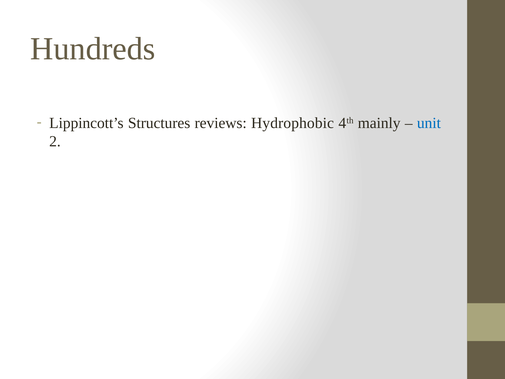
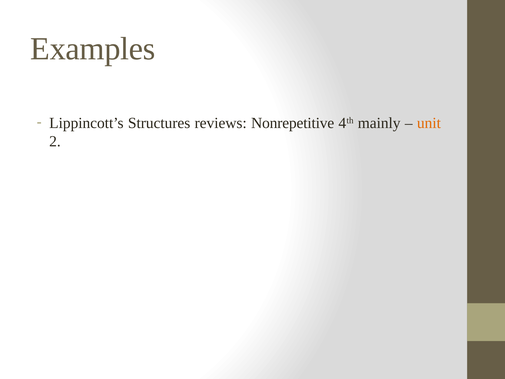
Hundreds: Hundreds -> Examples (93, 49)
Hydrophobic: Hydrophobic -> Nonrepetitive (293, 123)
unit colour: blue -> orange (429, 123)
